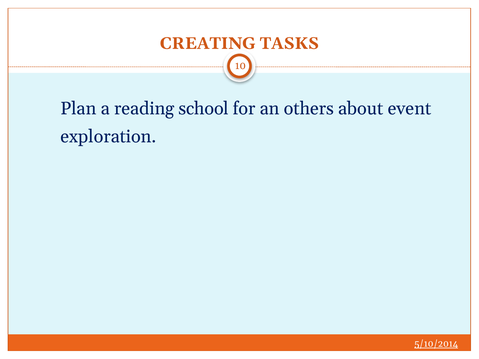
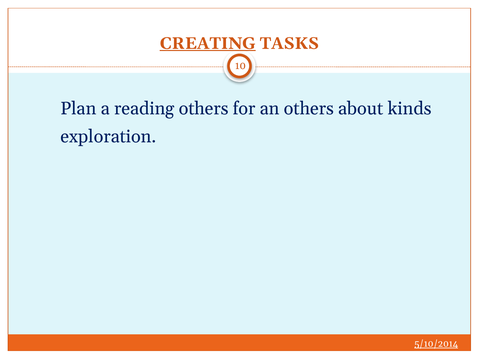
CREATING underline: none -> present (208, 43)
reading school: school -> others (204, 109)
event: event -> kinds (410, 109)
